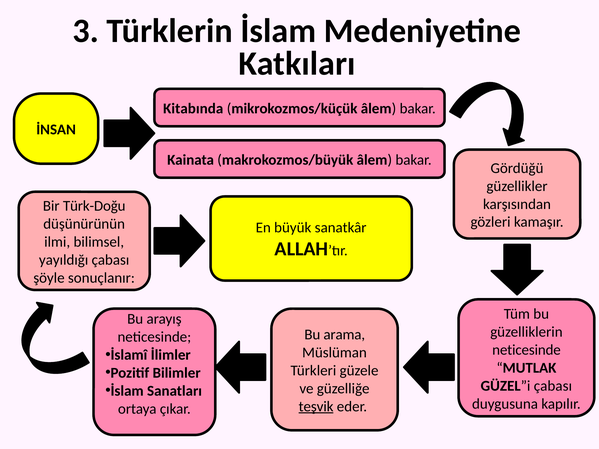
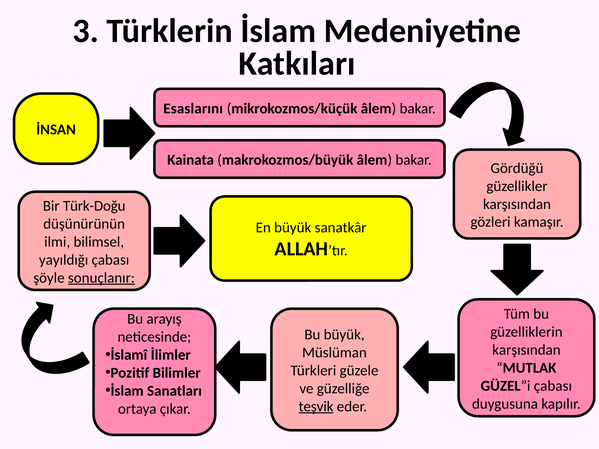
Kitabında: Kitabında -> Esaslarını (193, 109)
sonuçlanır underline: none -> present (101, 278)
Bu arama: arama -> büyük (344, 335)
neticesinde: neticesinde -> karşısından (526, 350)
